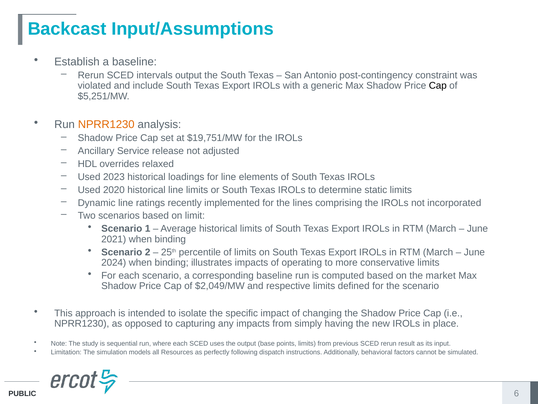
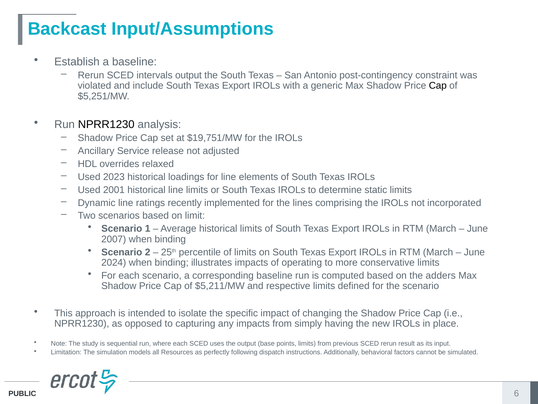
NPRR1230 colour: orange -> black (106, 124)
2020: 2020 -> 2001 (114, 190)
2021: 2021 -> 2007 (114, 239)
market: market -> adders (441, 275)
$2,049/MW: $2,049/MW -> $5,211/MW (220, 286)
